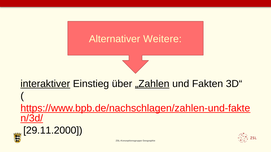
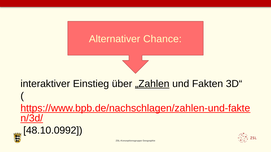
Weitere: Weitere -> Chance (162, 39)
interaktiver underline: present -> none (45, 84)
29.11.2000: 29.11.2000 -> 48.10.0992 (53, 131)
